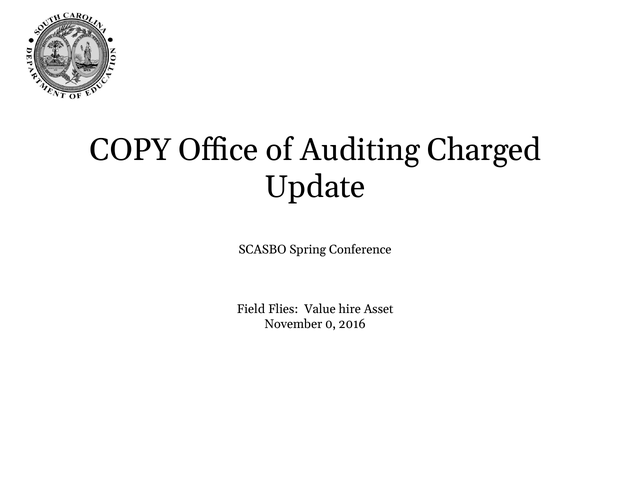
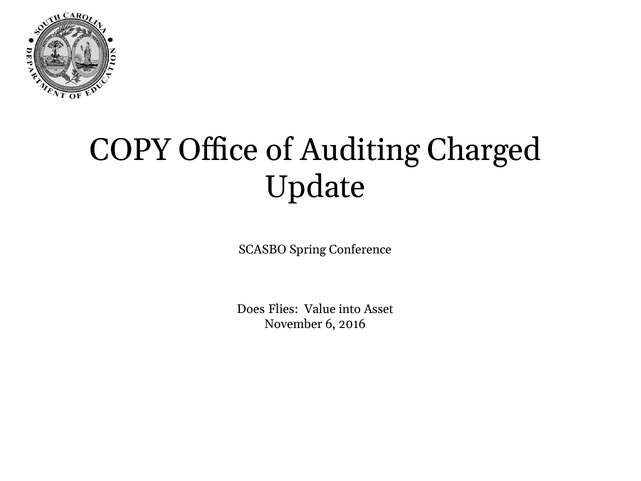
Field: Field -> Does (251, 309)
hire: hire -> into (350, 309)
0: 0 -> 6 (330, 324)
